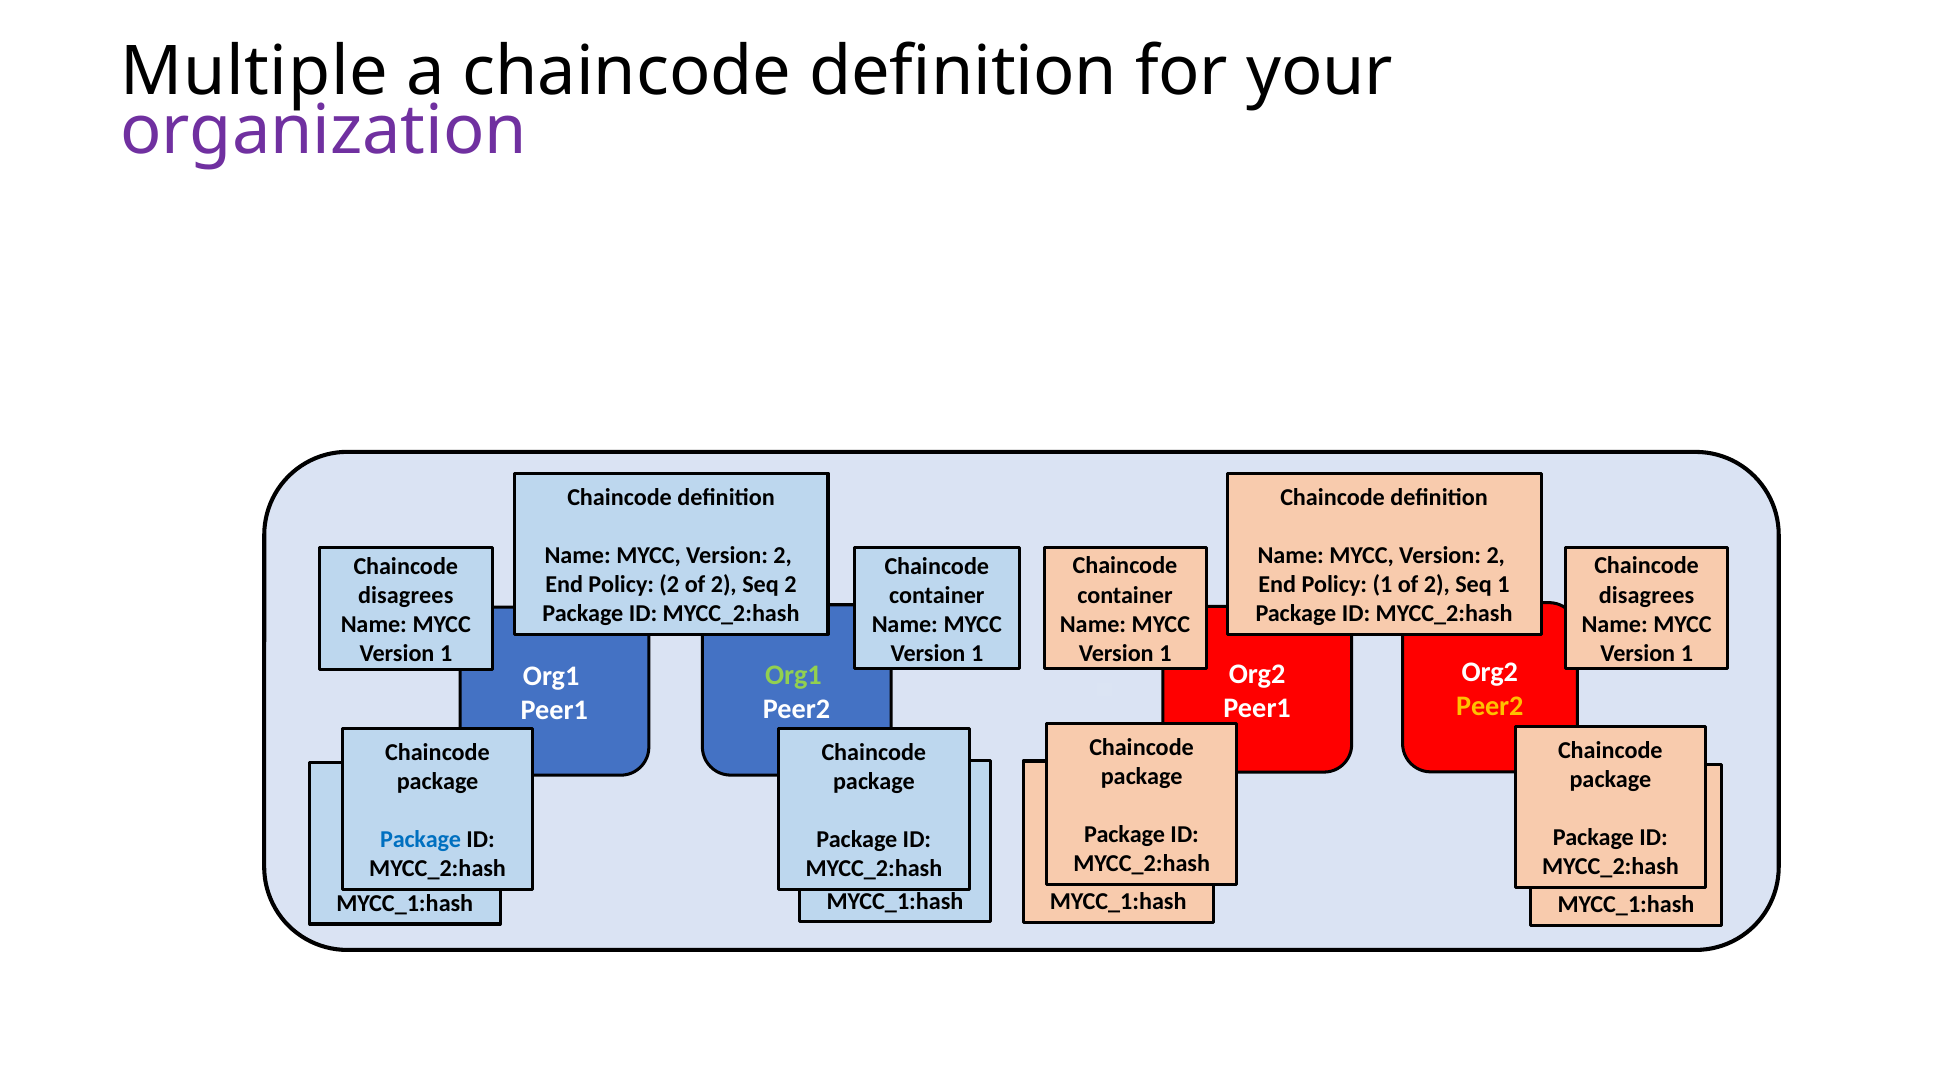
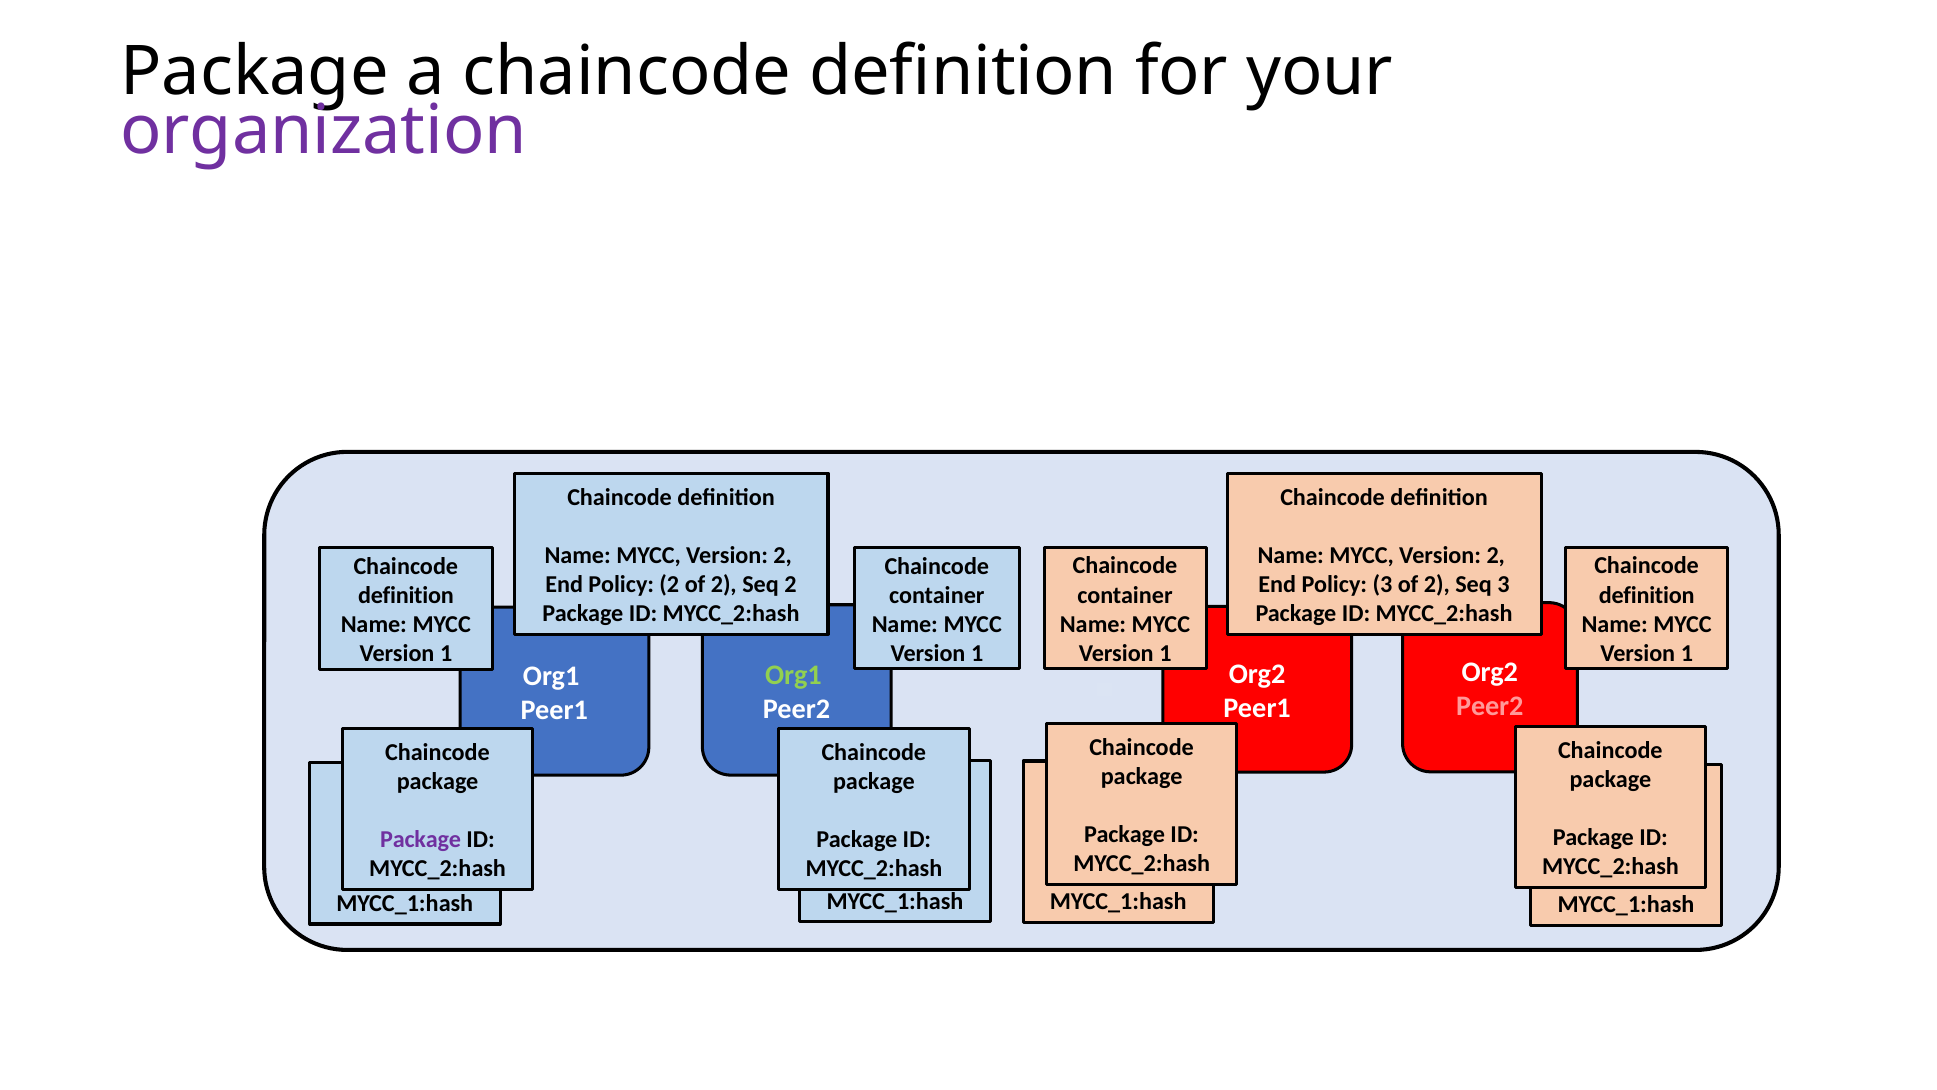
Multiple: Multiple -> Package (255, 71)
Policy 1: 1 -> 3 (1382, 584)
Seq 1: 1 -> 3 (1504, 584)
disagrees: disagrees -> definition (1647, 595)
disagrees: disagrees -> definition (406, 595)
Peer2 colour: yellow -> pink (1490, 706)
Package colour: blue -> purple (421, 839)
